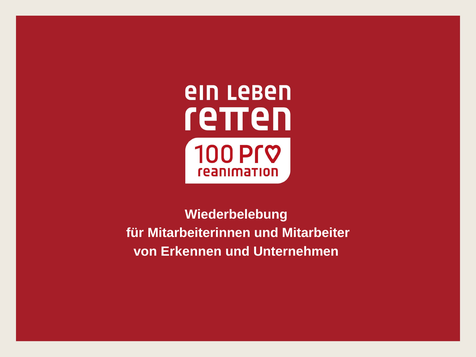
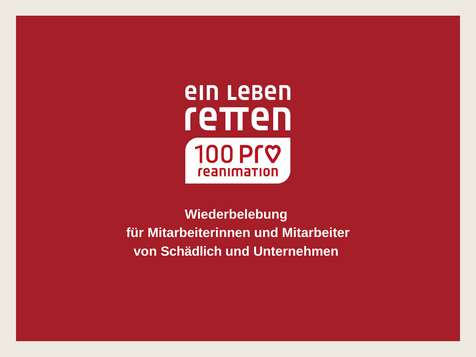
Erkennen: Erkennen -> Schädlich (191, 251)
